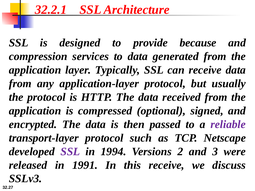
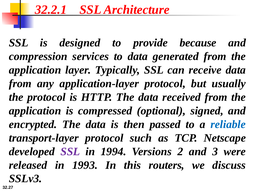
reliable colour: purple -> blue (228, 124)
1991: 1991 -> 1993 (85, 165)
this receive: receive -> routers (167, 165)
